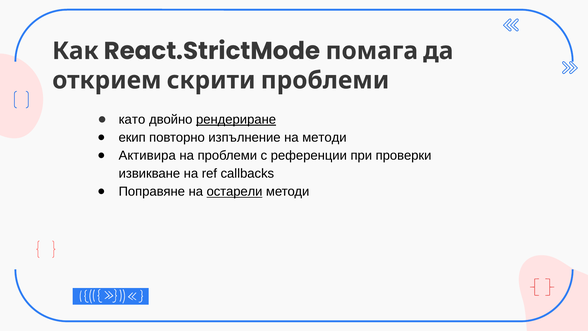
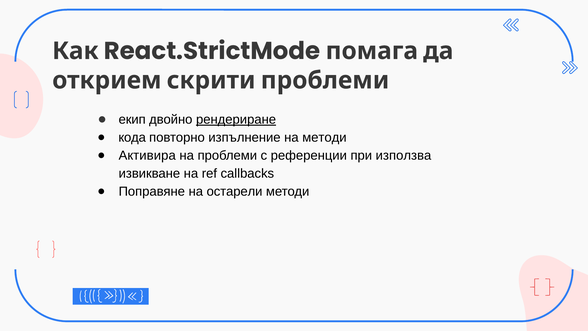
като: като -> екип (132, 119)
екип: екип -> кода (132, 137)
проверки: проверки -> използва (403, 155)
остарели underline: present -> none (235, 192)
